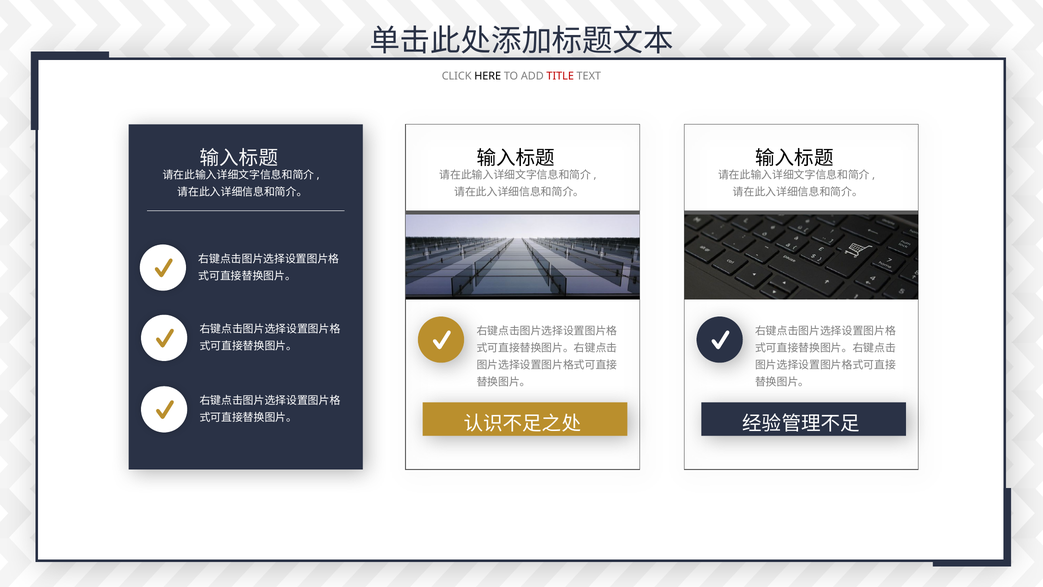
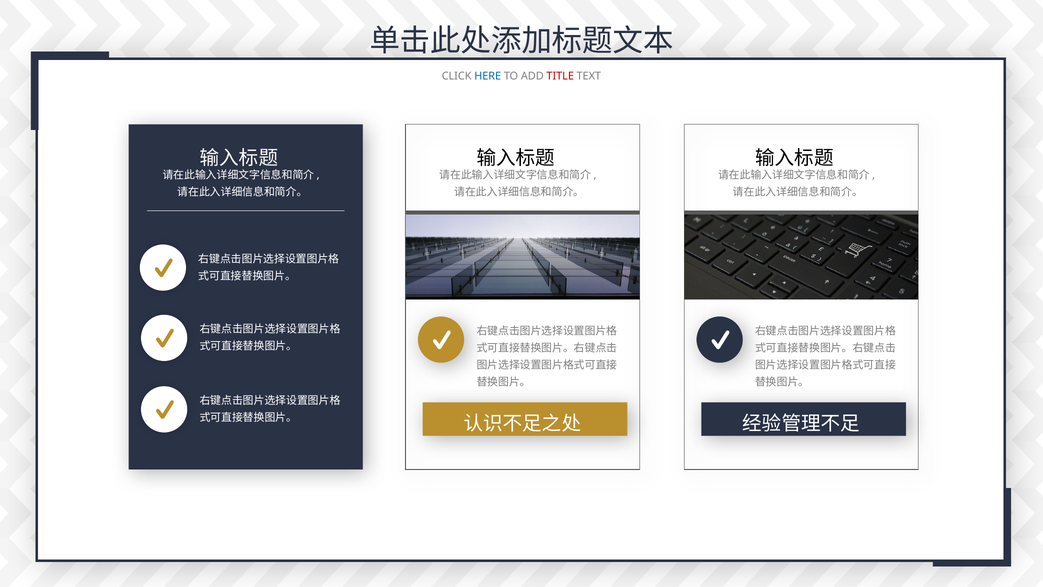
HERE colour: black -> blue (488, 76)
